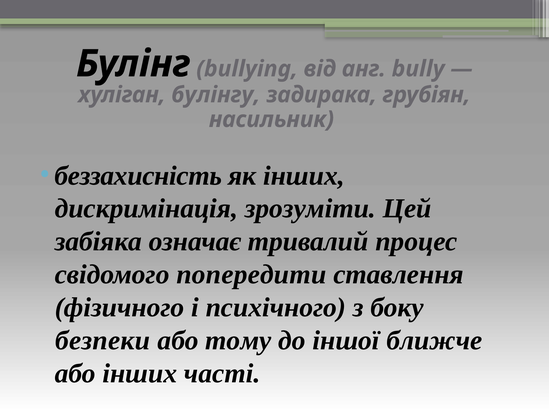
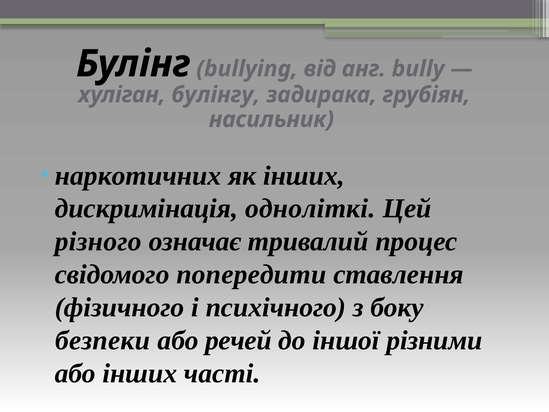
беззахисність: беззахисність -> наркотичних (138, 176)
зрозуміти: зрозуміти -> одноліткі (310, 208)
забіяка: забіяка -> різного (98, 241)
тому: тому -> речей (238, 340)
ближче: ближче -> різними (434, 340)
